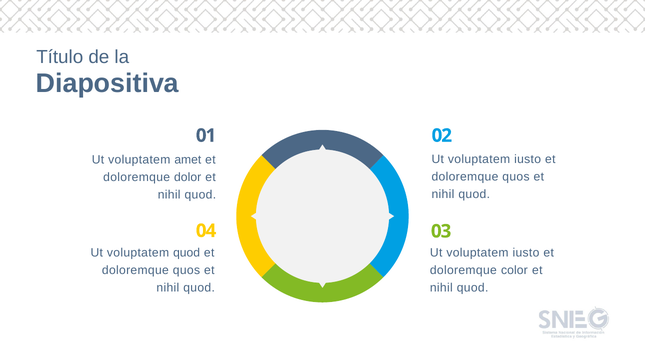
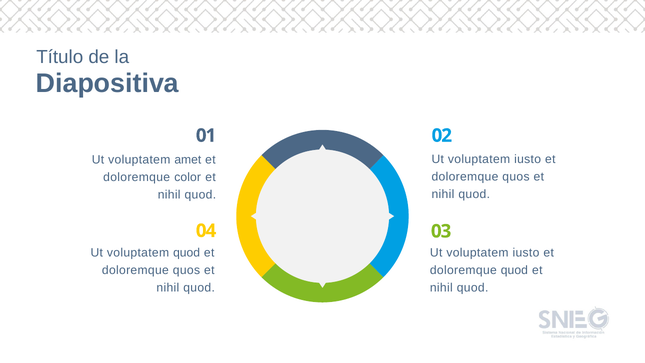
dolor: dolor -> color (188, 177)
doloremque color: color -> quod (514, 270)
